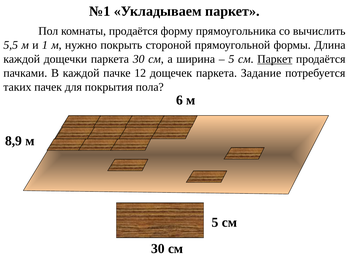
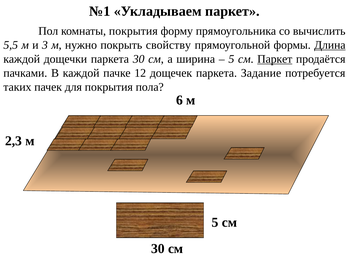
комнаты продаётся: продаётся -> покрытия (133, 31)
1: 1 -> 3 (45, 45)
стороной: стороной -> свойству (168, 45)
Длина underline: none -> present (330, 45)
8,9: 8,9 -> 2,3 (14, 141)
